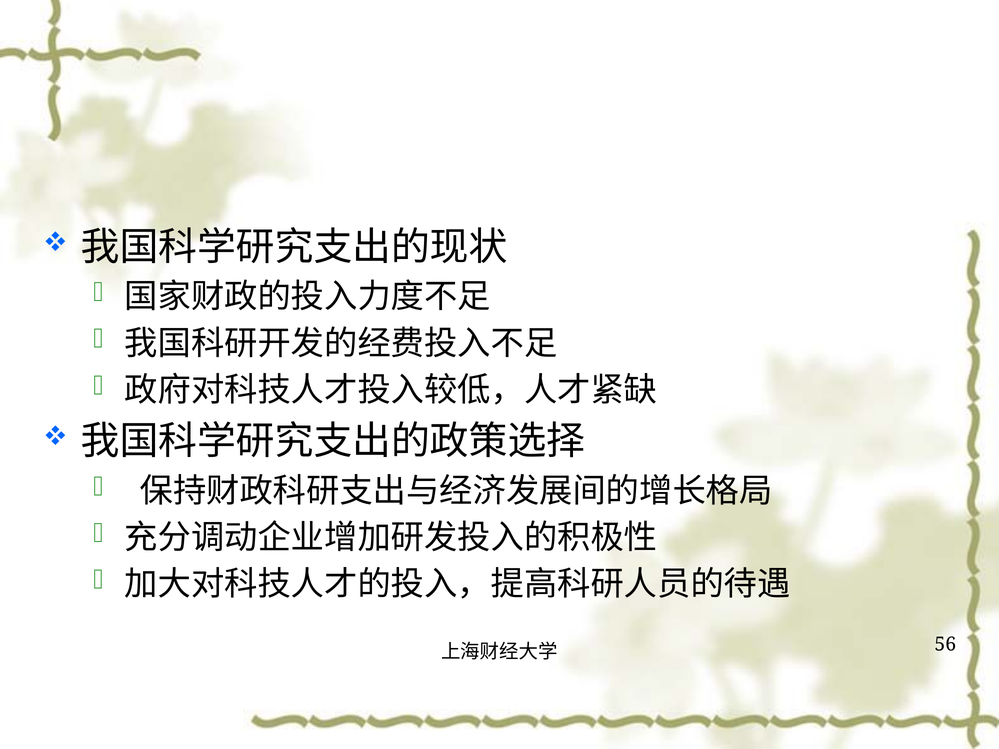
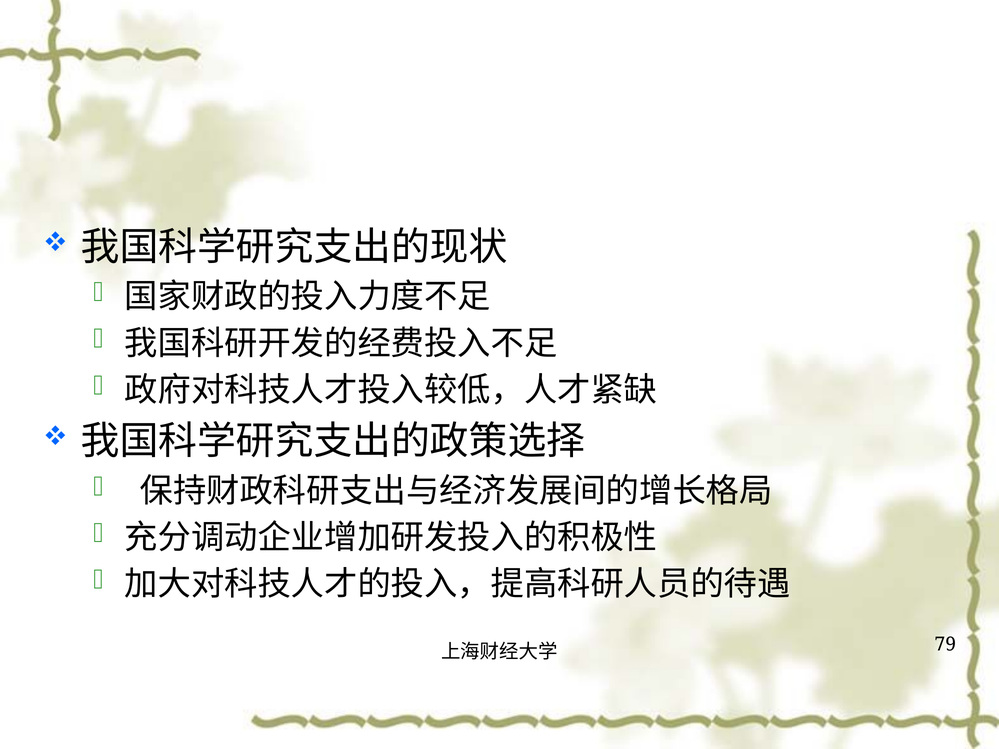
56: 56 -> 79 (945, 644)
